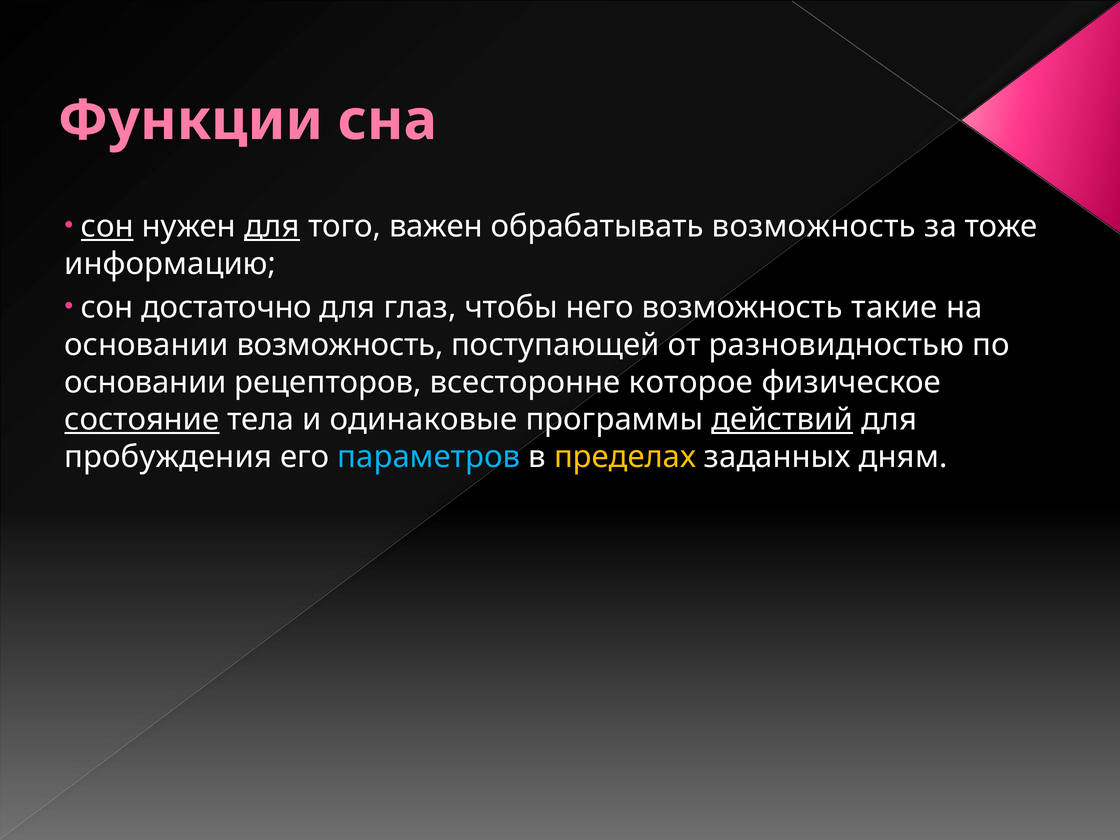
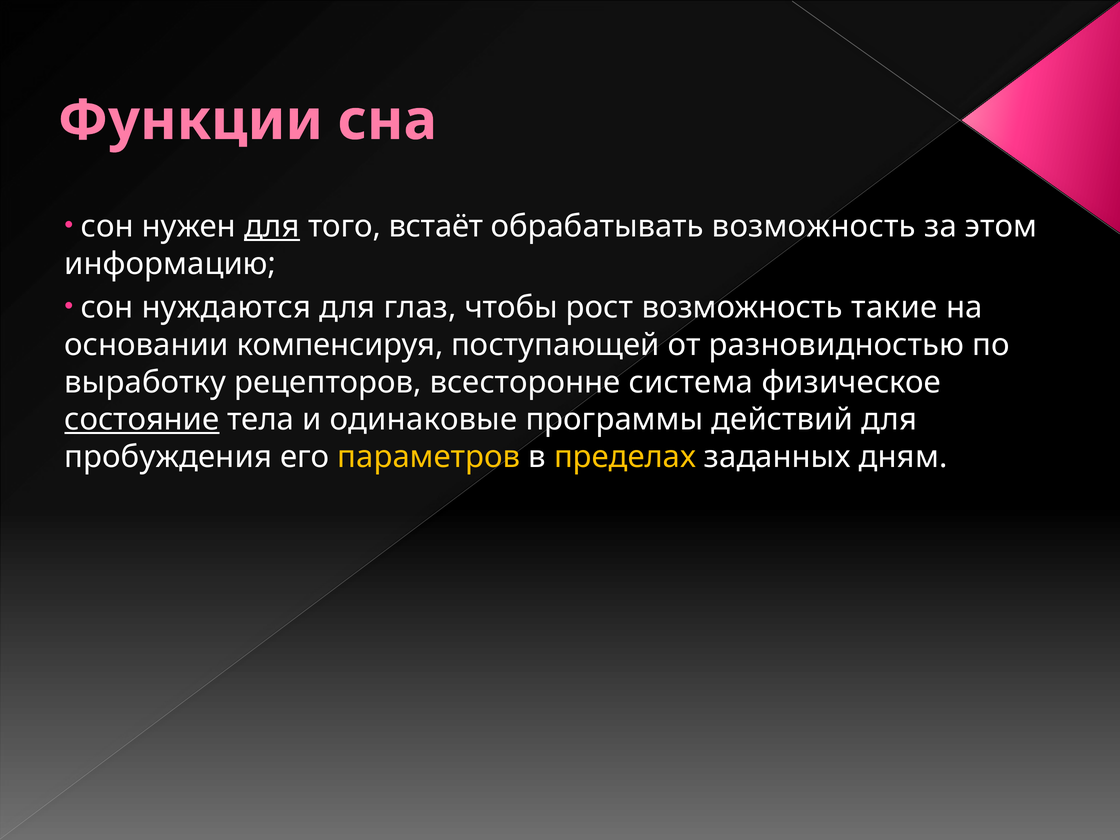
сон underline: present -> none (107, 227)
важен: важен -> встаёт (436, 227)
тоже: тоже -> этом (1001, 227)
достаточно: достаточно -> нуждаются (226, 308)
него: него -> рост (600, 308)
основании возможность: возможность -> компенсируя (340, 345)
основании: основании -> выработку (145, 382)
которое: которое -> система (691, 382)
действий underline: present -> none (782, 420)
параметров colour: light blue -> yellow (429, 457)
